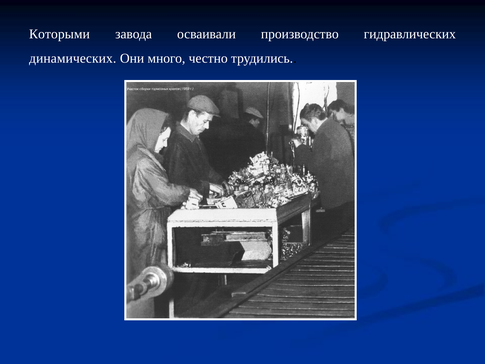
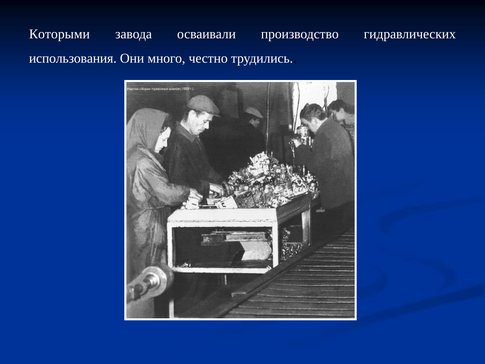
динамических: динамических -> использования (73, 58)
